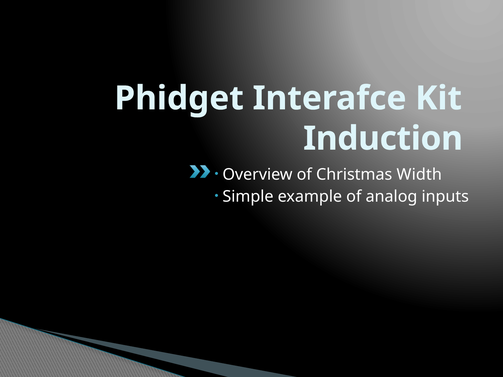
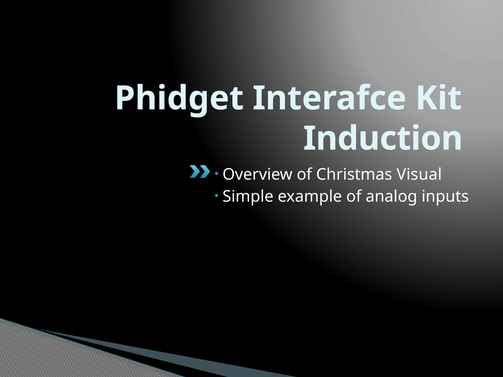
Width: Width -> Visual (419, 175)
